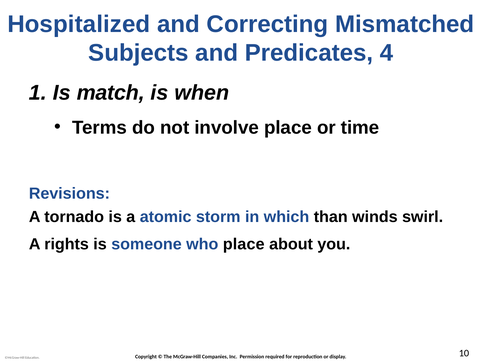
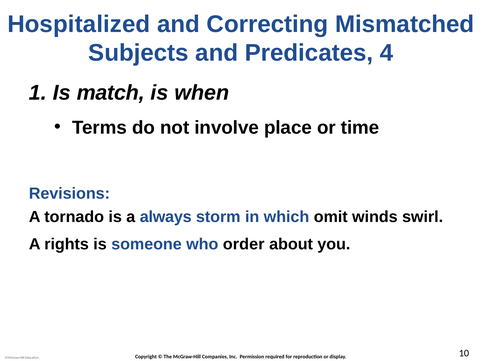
atomic: atomic -> always (166, 217)
than: than -> omit (331, 217)
who place: place -> order (244, 245)
